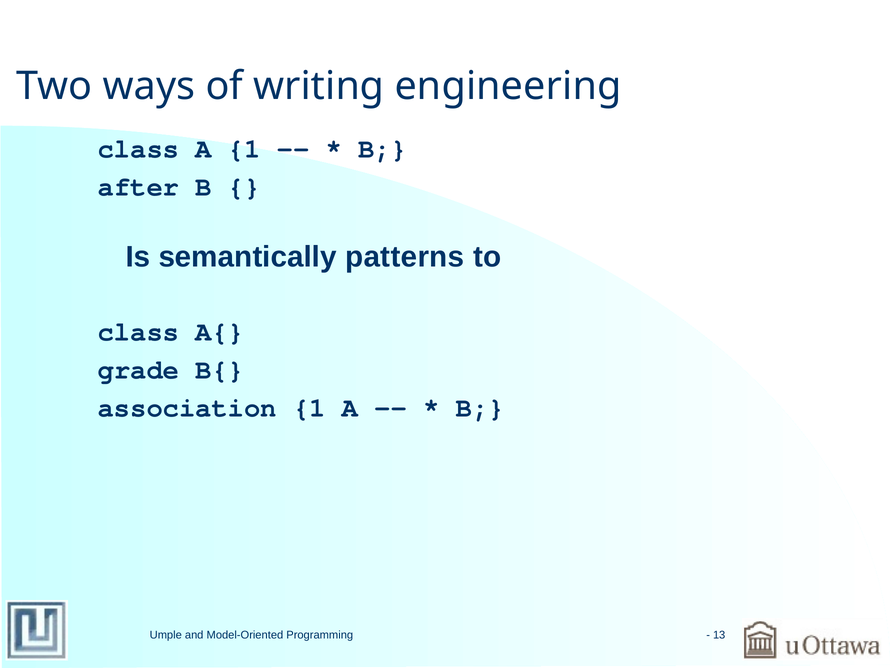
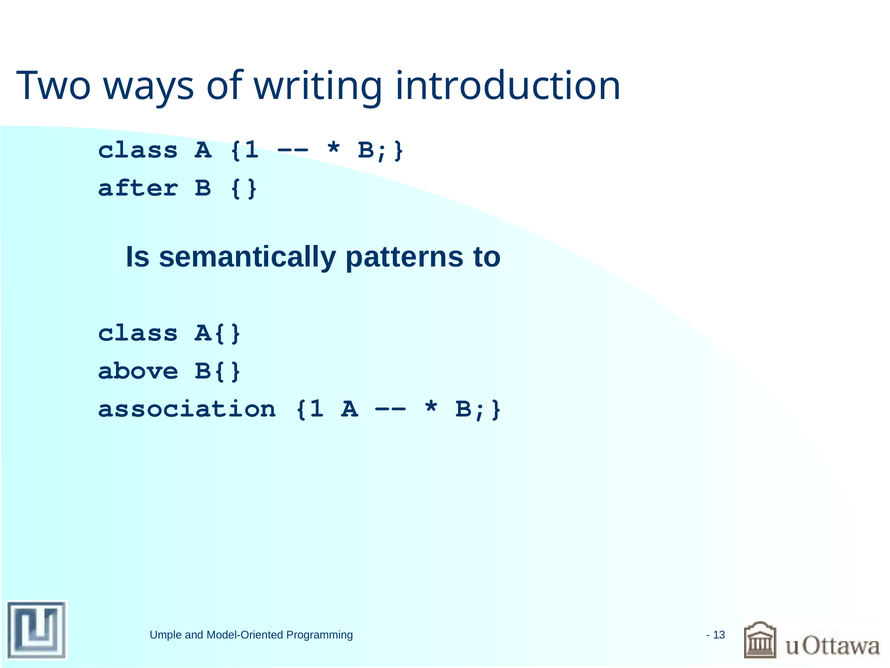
engineering: engineering -> introduction (508, 86)
grade: grade -> above (139, 370)
